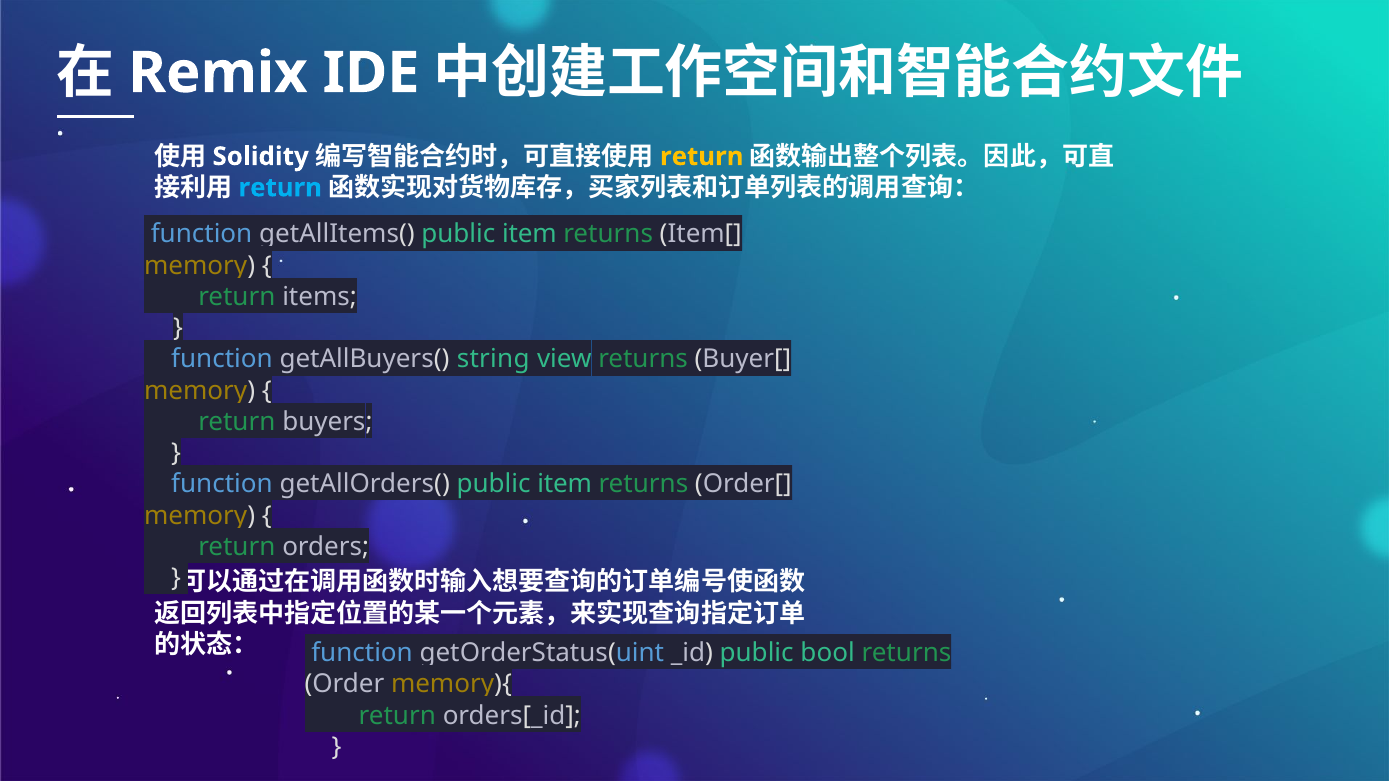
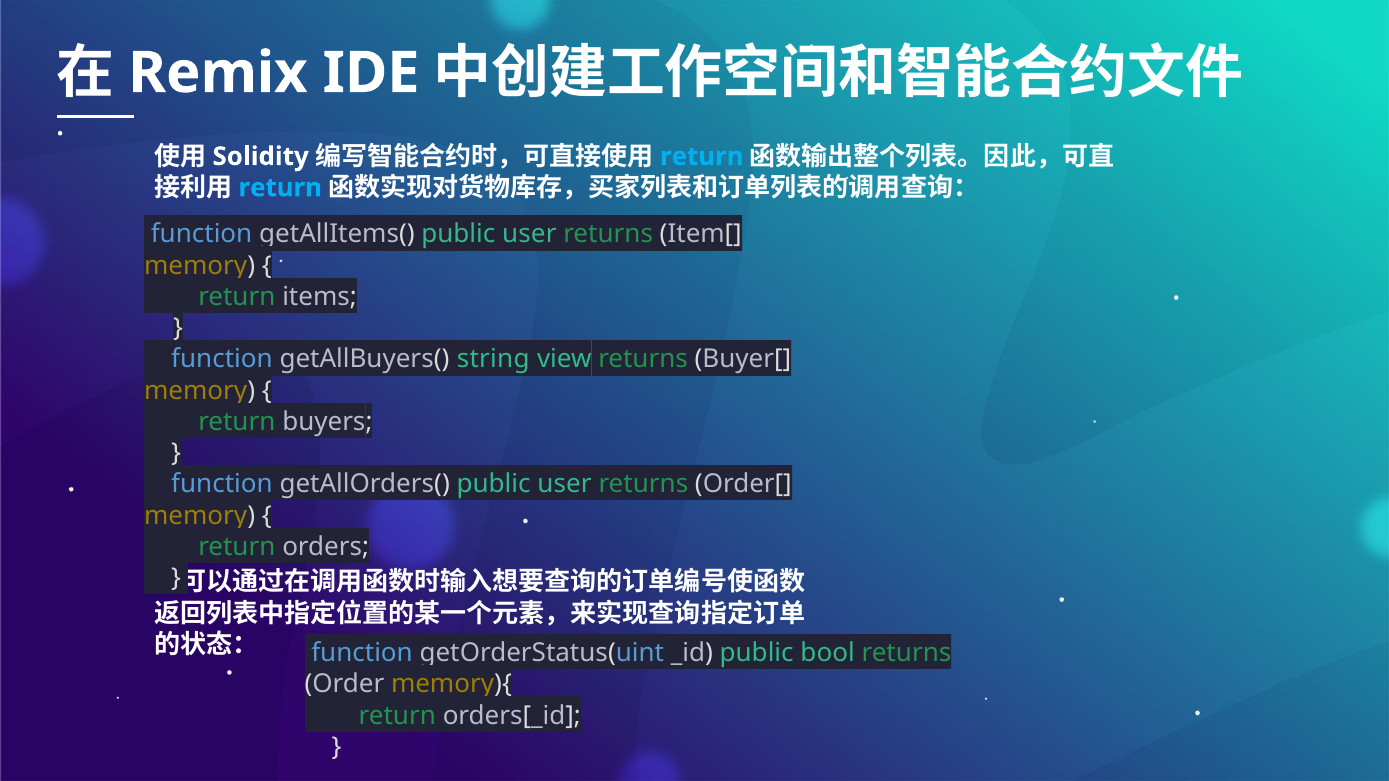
return colour: yellow -> light blue (702, 157)
getAllItems( public item: item -> user (529, 234)
getAllOrders( public item: item -> user (565, 484)
